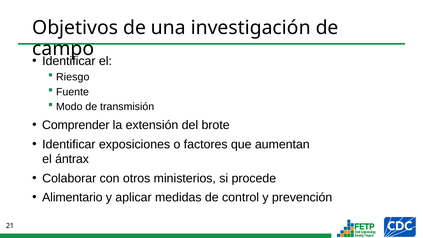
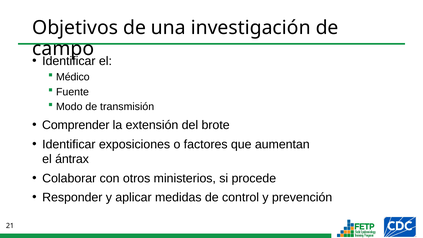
Riesgo: Riesgo -> Médico (73, 77)
Alimentario: Alimentario -> Responder (72, 198)
